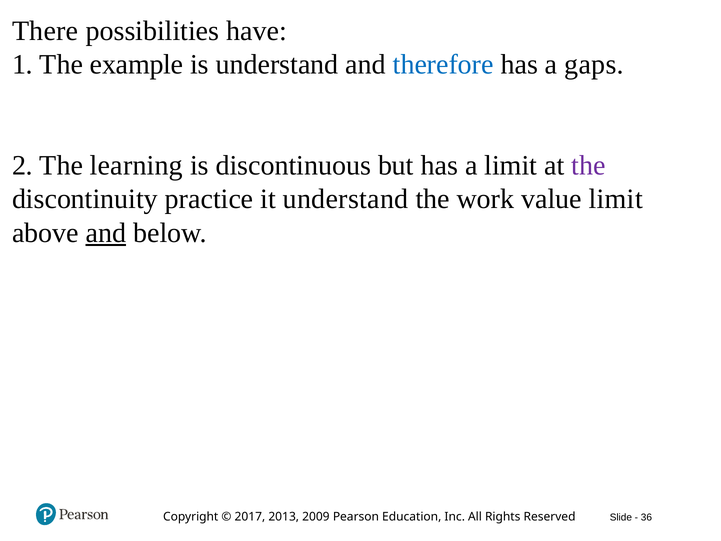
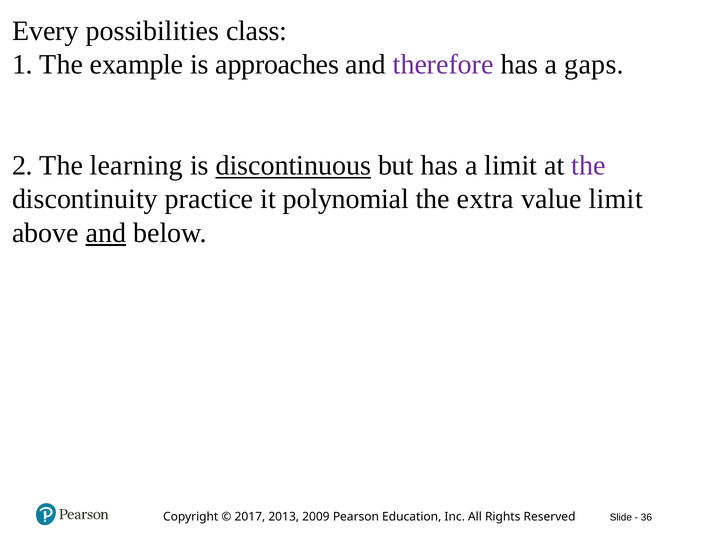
There: There -> Every (45, 31)
have: have -> class (257, 31)
is understand: understand -> approaches (277, 64)
therefore colour: blue -> purple (443, 64)
discontinuous underline: none -> present (293, 165)
it understand: understand -> polynomial (346, 199)
work: work -> extra (485, 199)
